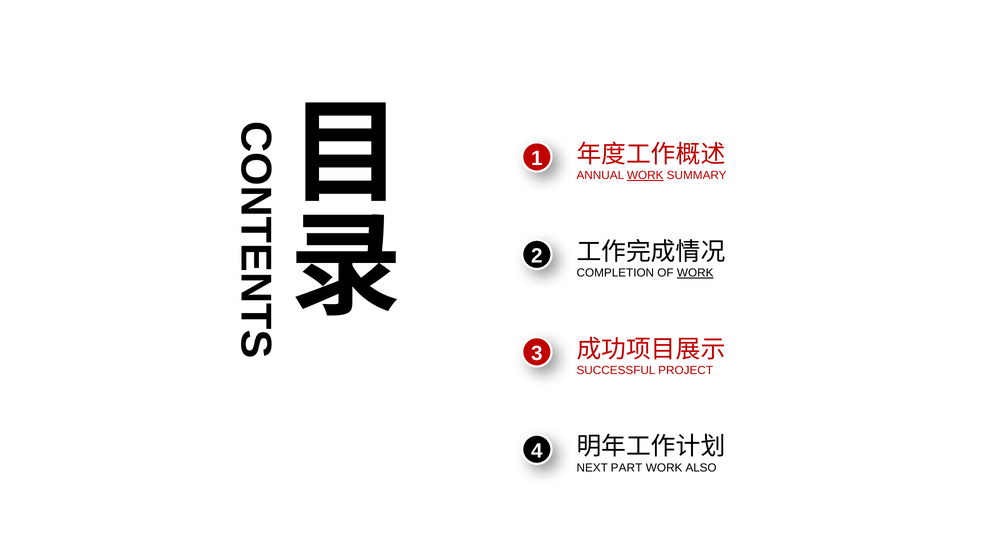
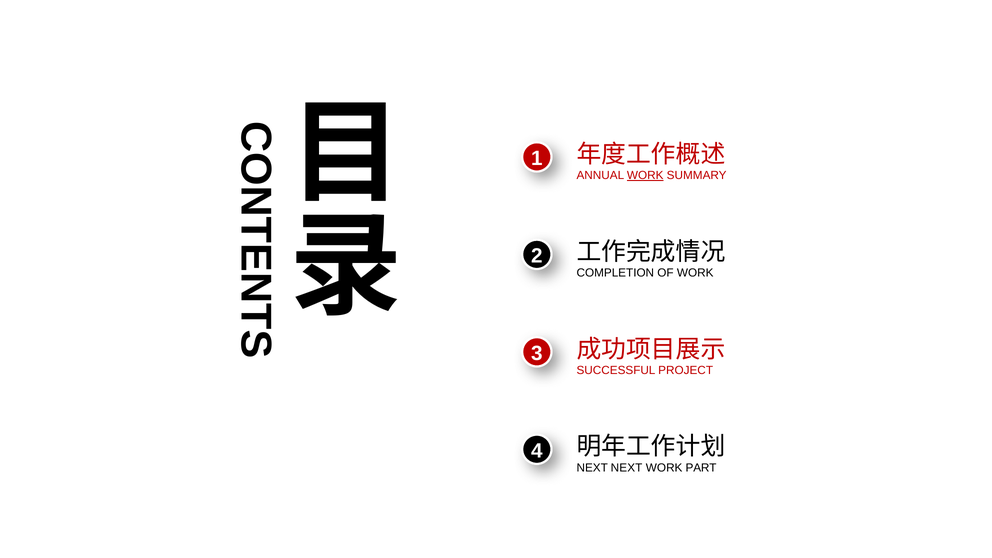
WORK underline: present -> none (695, 273)
NEXT PART: PART -> NEXT (627, 468)
ALSO: ALSO -> PART (701, 468)
